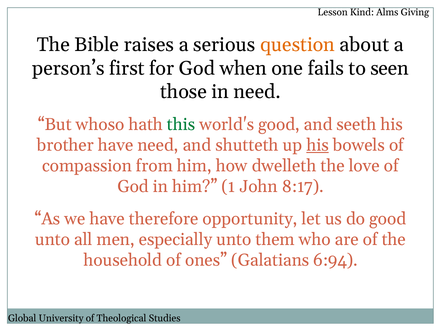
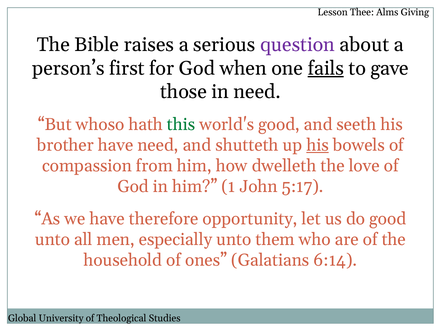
Kind: Kind -> Thee (362, 12)
question colour: orange -> purple (297, 45)
fails underline: none -> present (326, 68)
seen: seen -> gave (390, 68)
8:17: 8:17 -> 5:17 (303, 186)
6:94: 6:94 -> 6:14 (335, 260)
